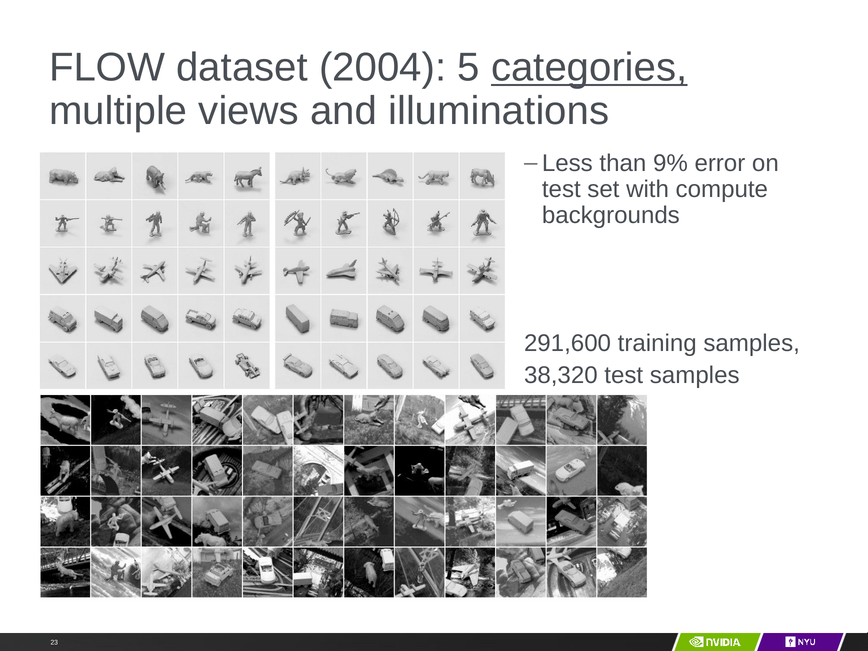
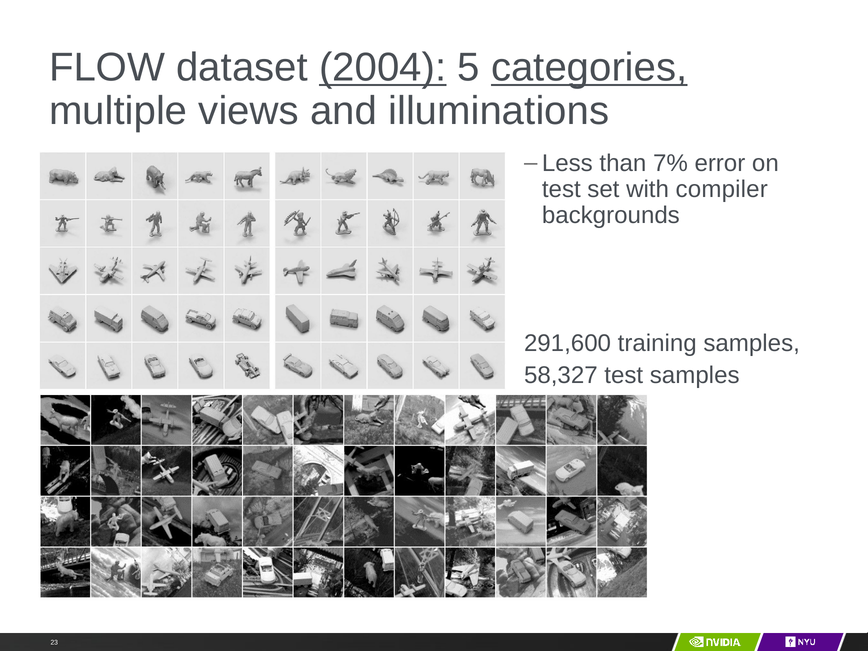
2004 underline: none -> present (383, 68)
9%: 9% -> 7% (670, 163)
compute: compute -> compiler (722, 189)
38,320: 38,320 -> 58,327 (561, 375)
